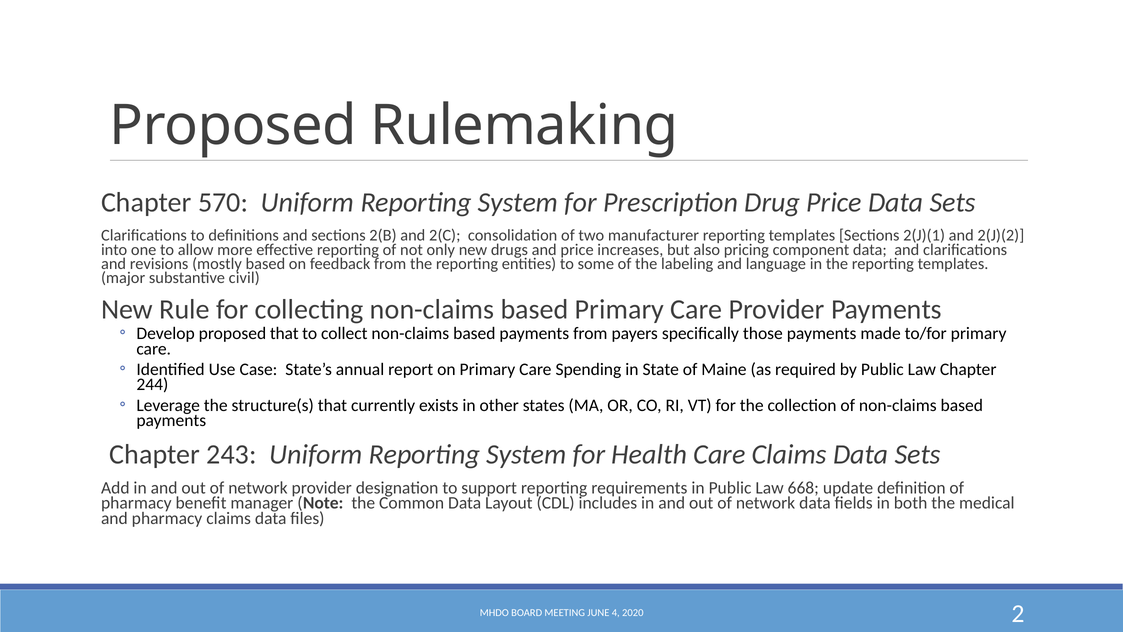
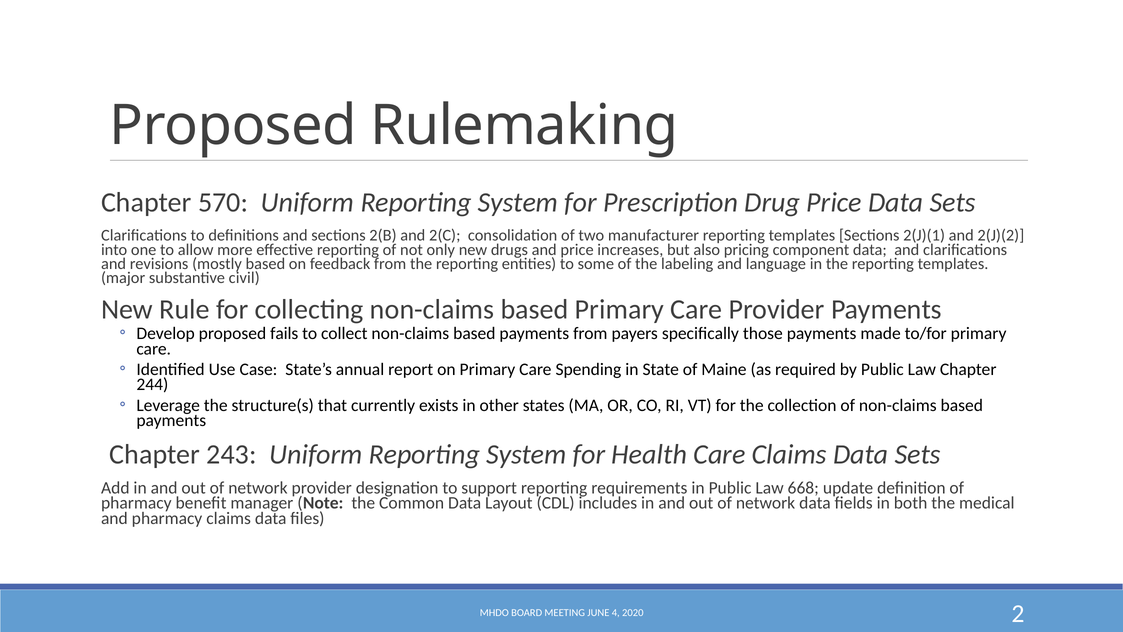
proposed that: that -> fails (284, 333)
